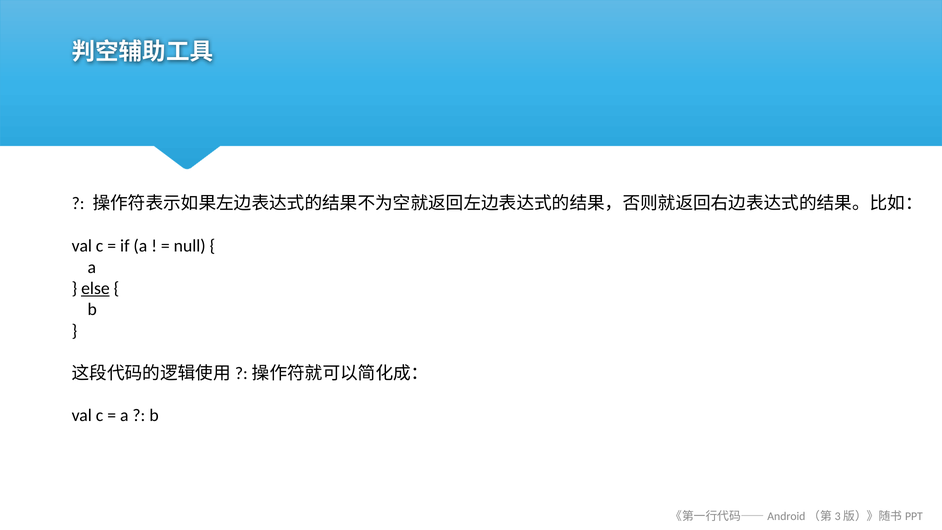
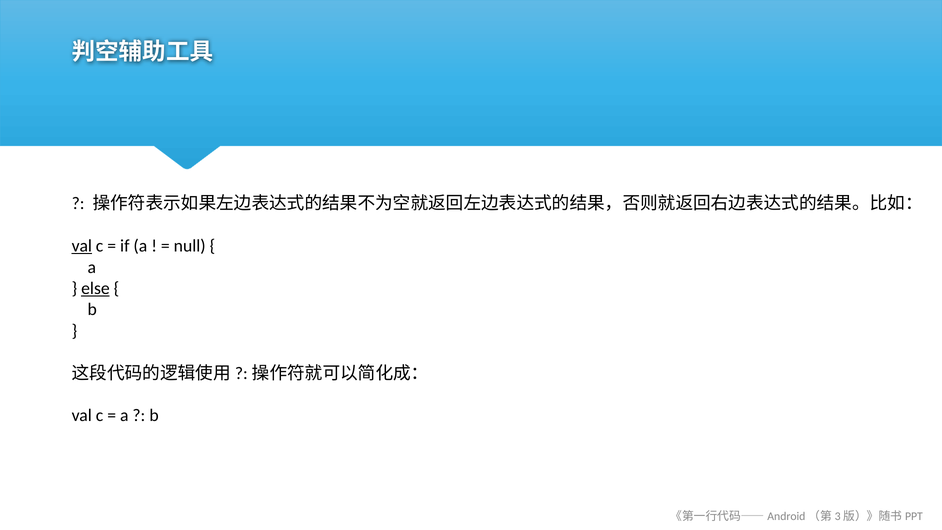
val underline: none -> present (82, 246)
